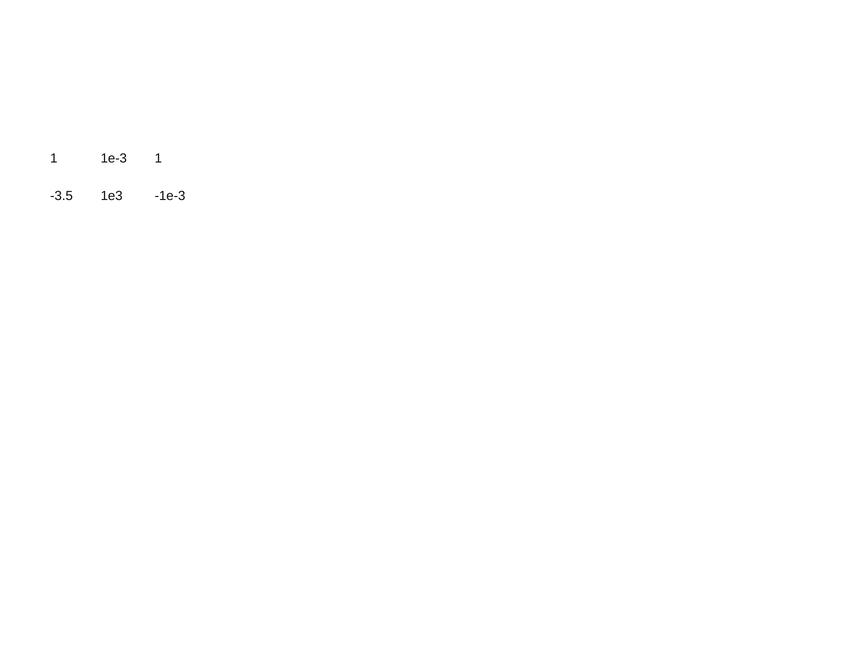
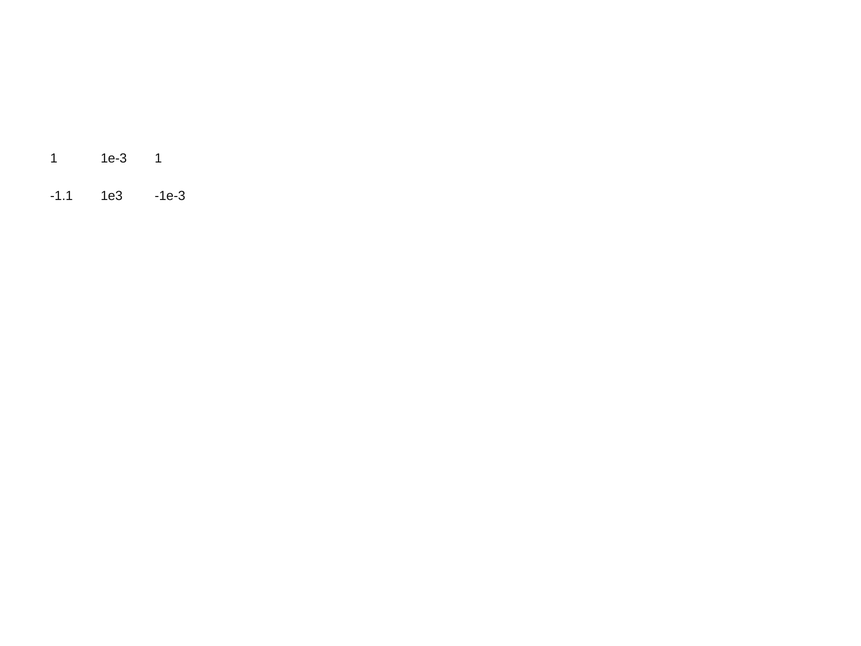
-3.5: -3.5 -> -1.1 (62, 196)
